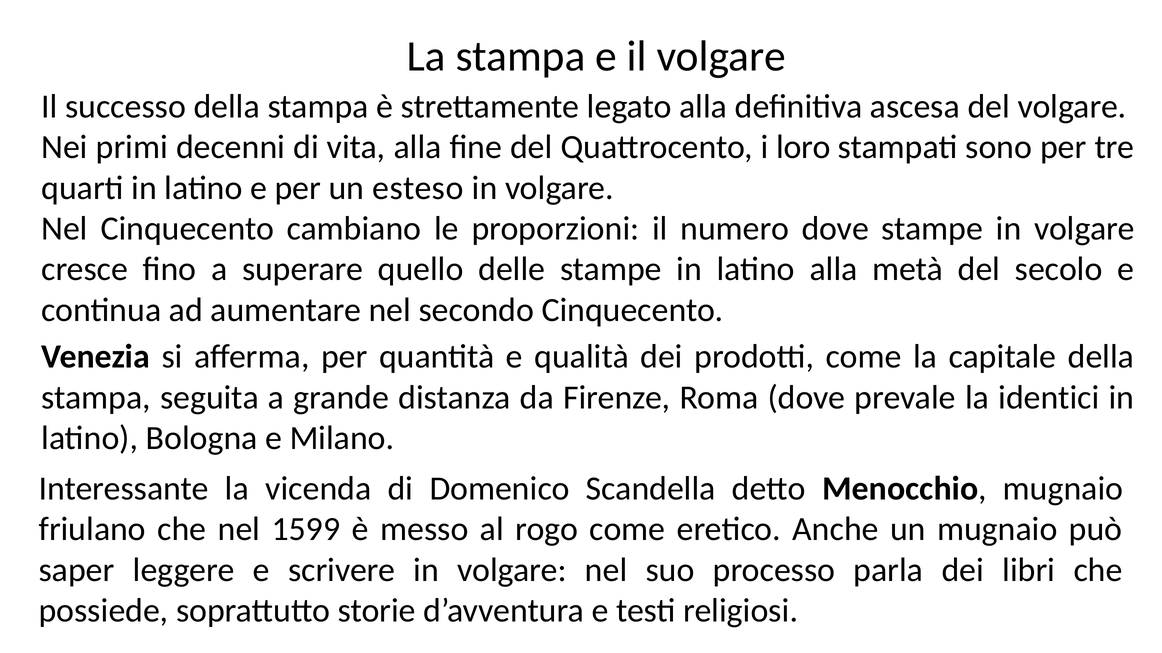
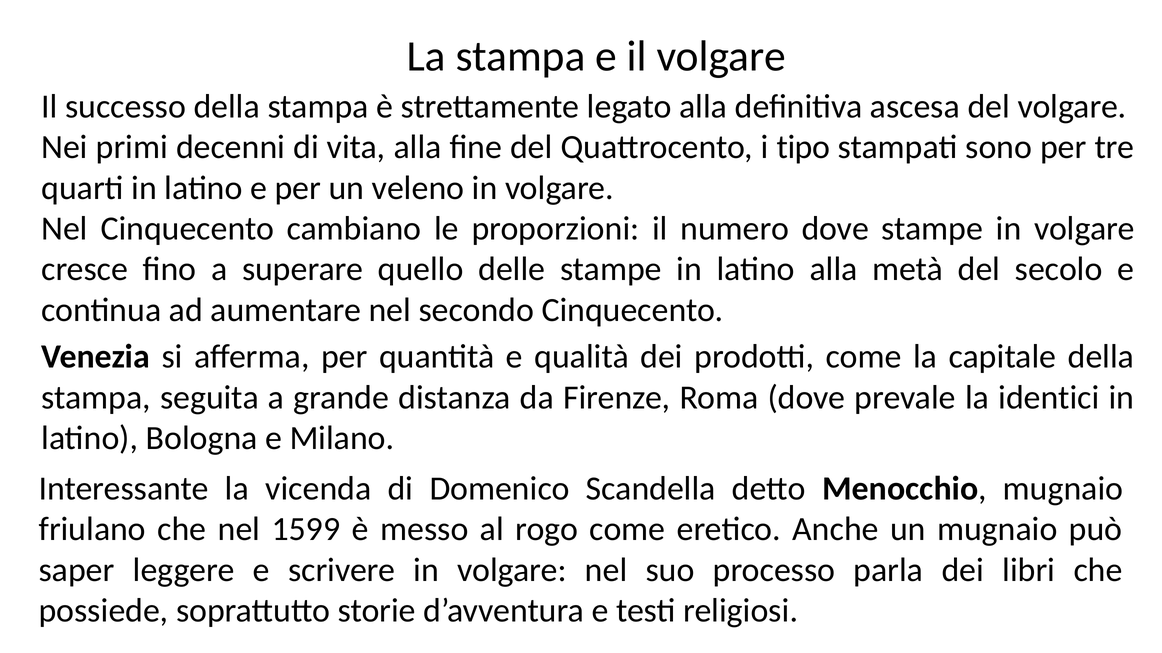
loro: loro -> tipo (803, 147)
esteso: esteso -> veleno (418, 188)
